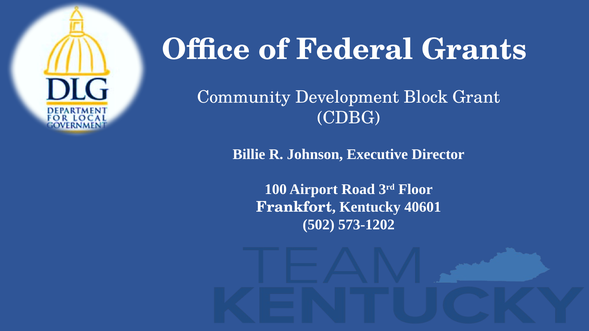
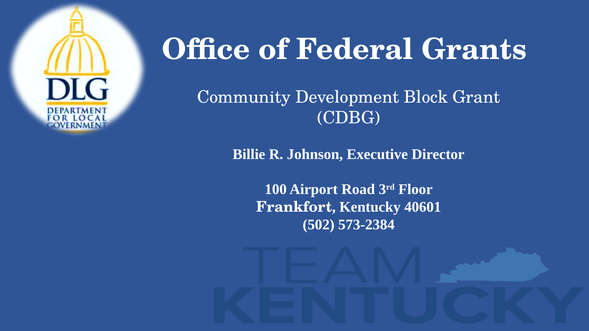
573-1202: 573-1202 -> 573-2384 (366, 225)
